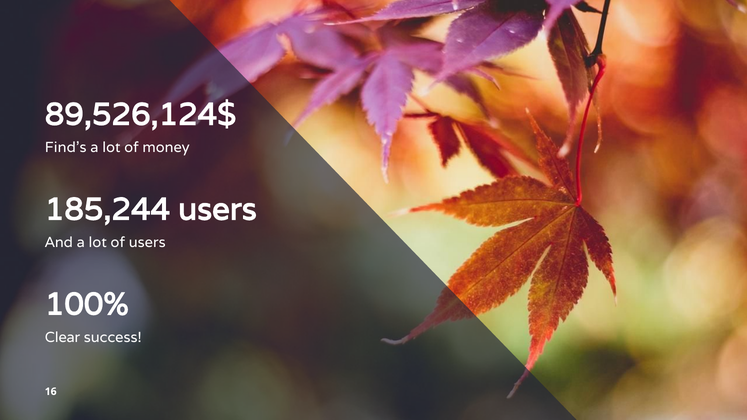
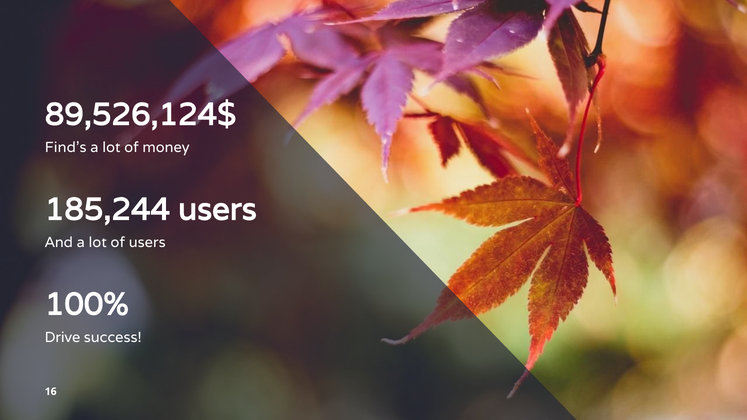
Clear: Clear -> Drive (62, 337)
